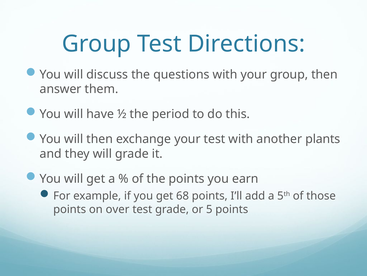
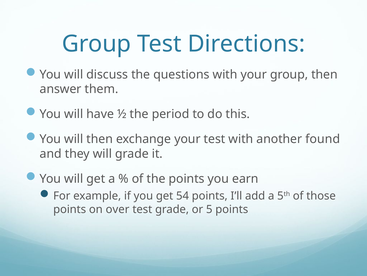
plants: plants -> found (323, 139)
68: 68 -> 54 (183, 195)
